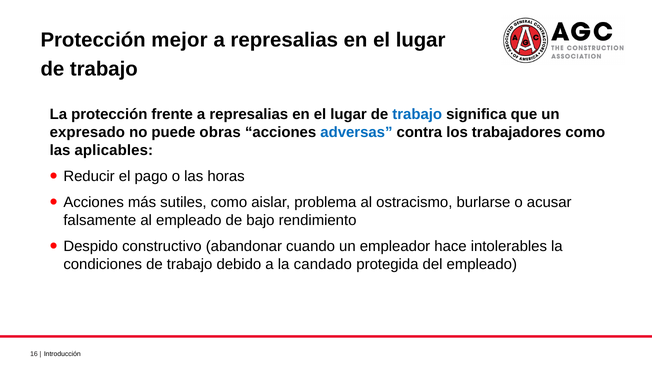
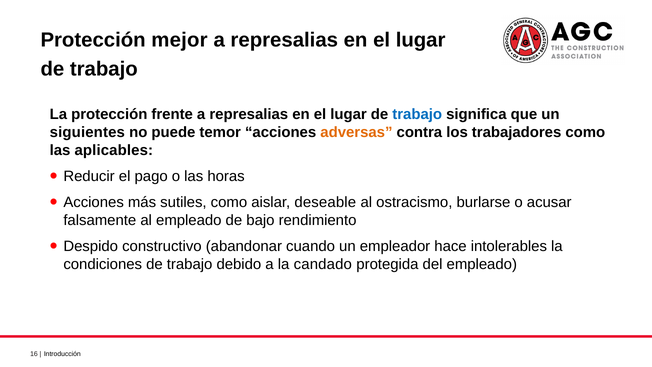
expresado: expresado -> siguientes (87, 132)
obras: obras -> temor (220, 132)
adversas colour: blue -> orange (356, 132)
problema: problema -> deseable (325, 202)
